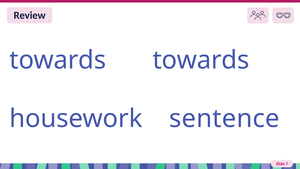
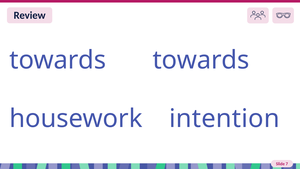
sentence: sentence -> intention (224, 119)
